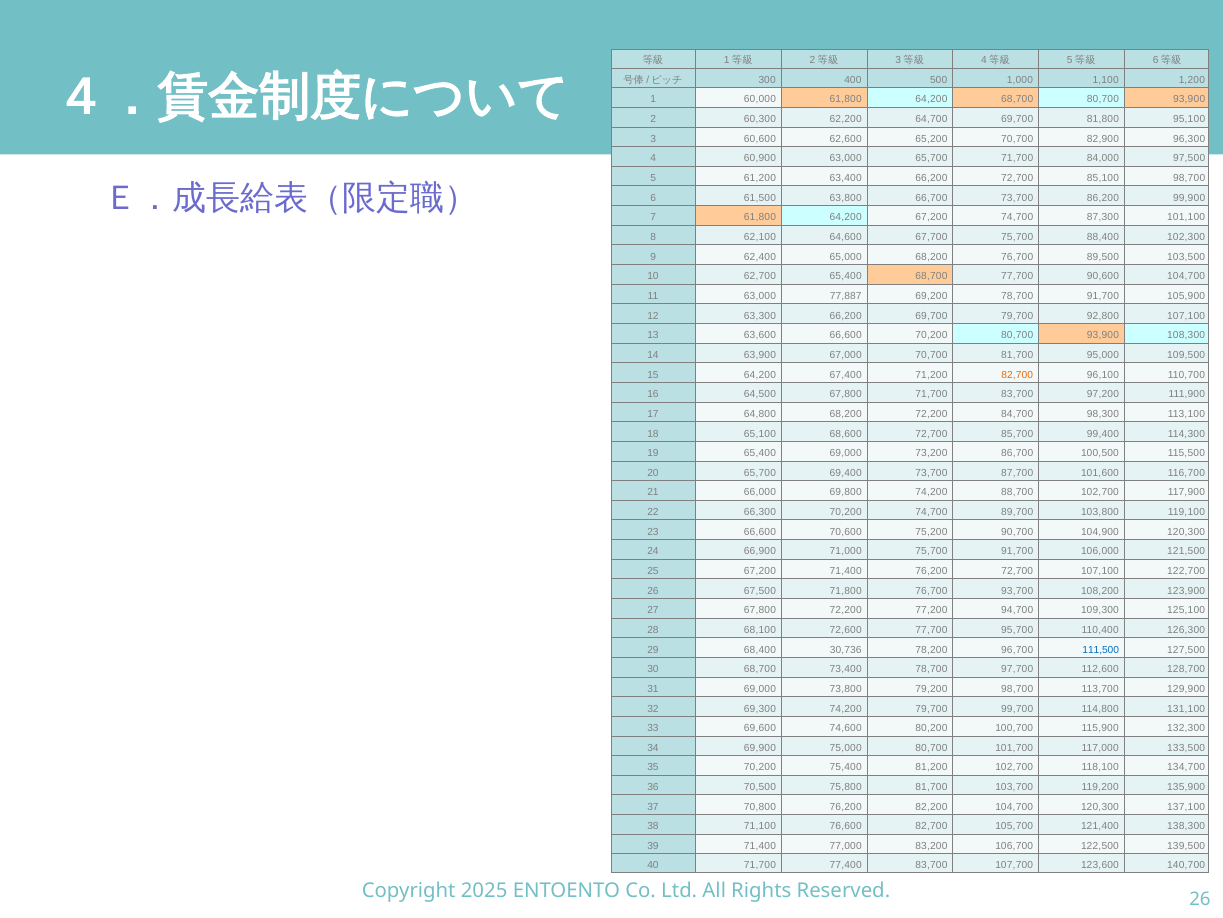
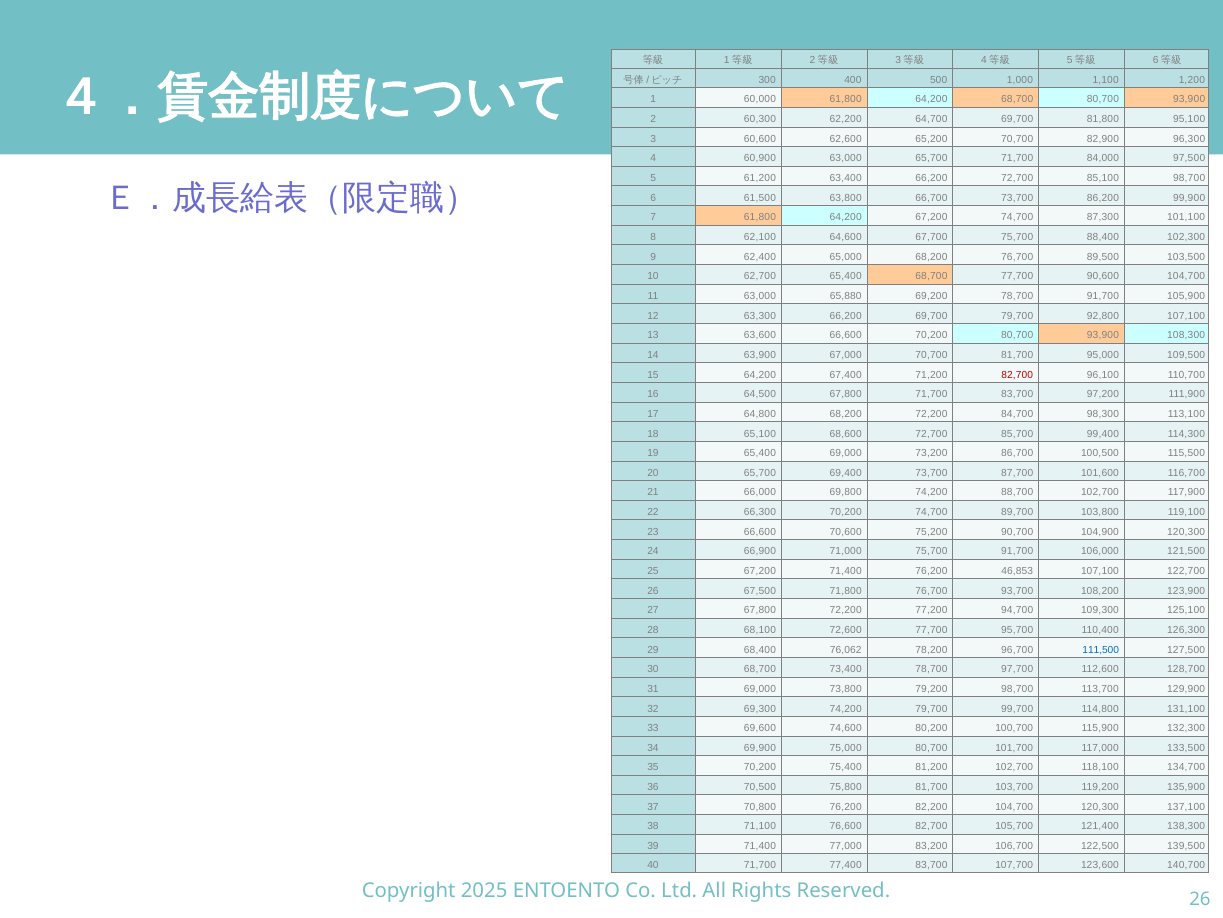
77,887: 77,887 -> 65,880 (846, 296)
82,700 colour: orange -> red (1017, 374)
76,200 72,700: 72,700 -> 46,853 (1017, 571)
30,736: 30,736 -> 76,062 (846, 649)
